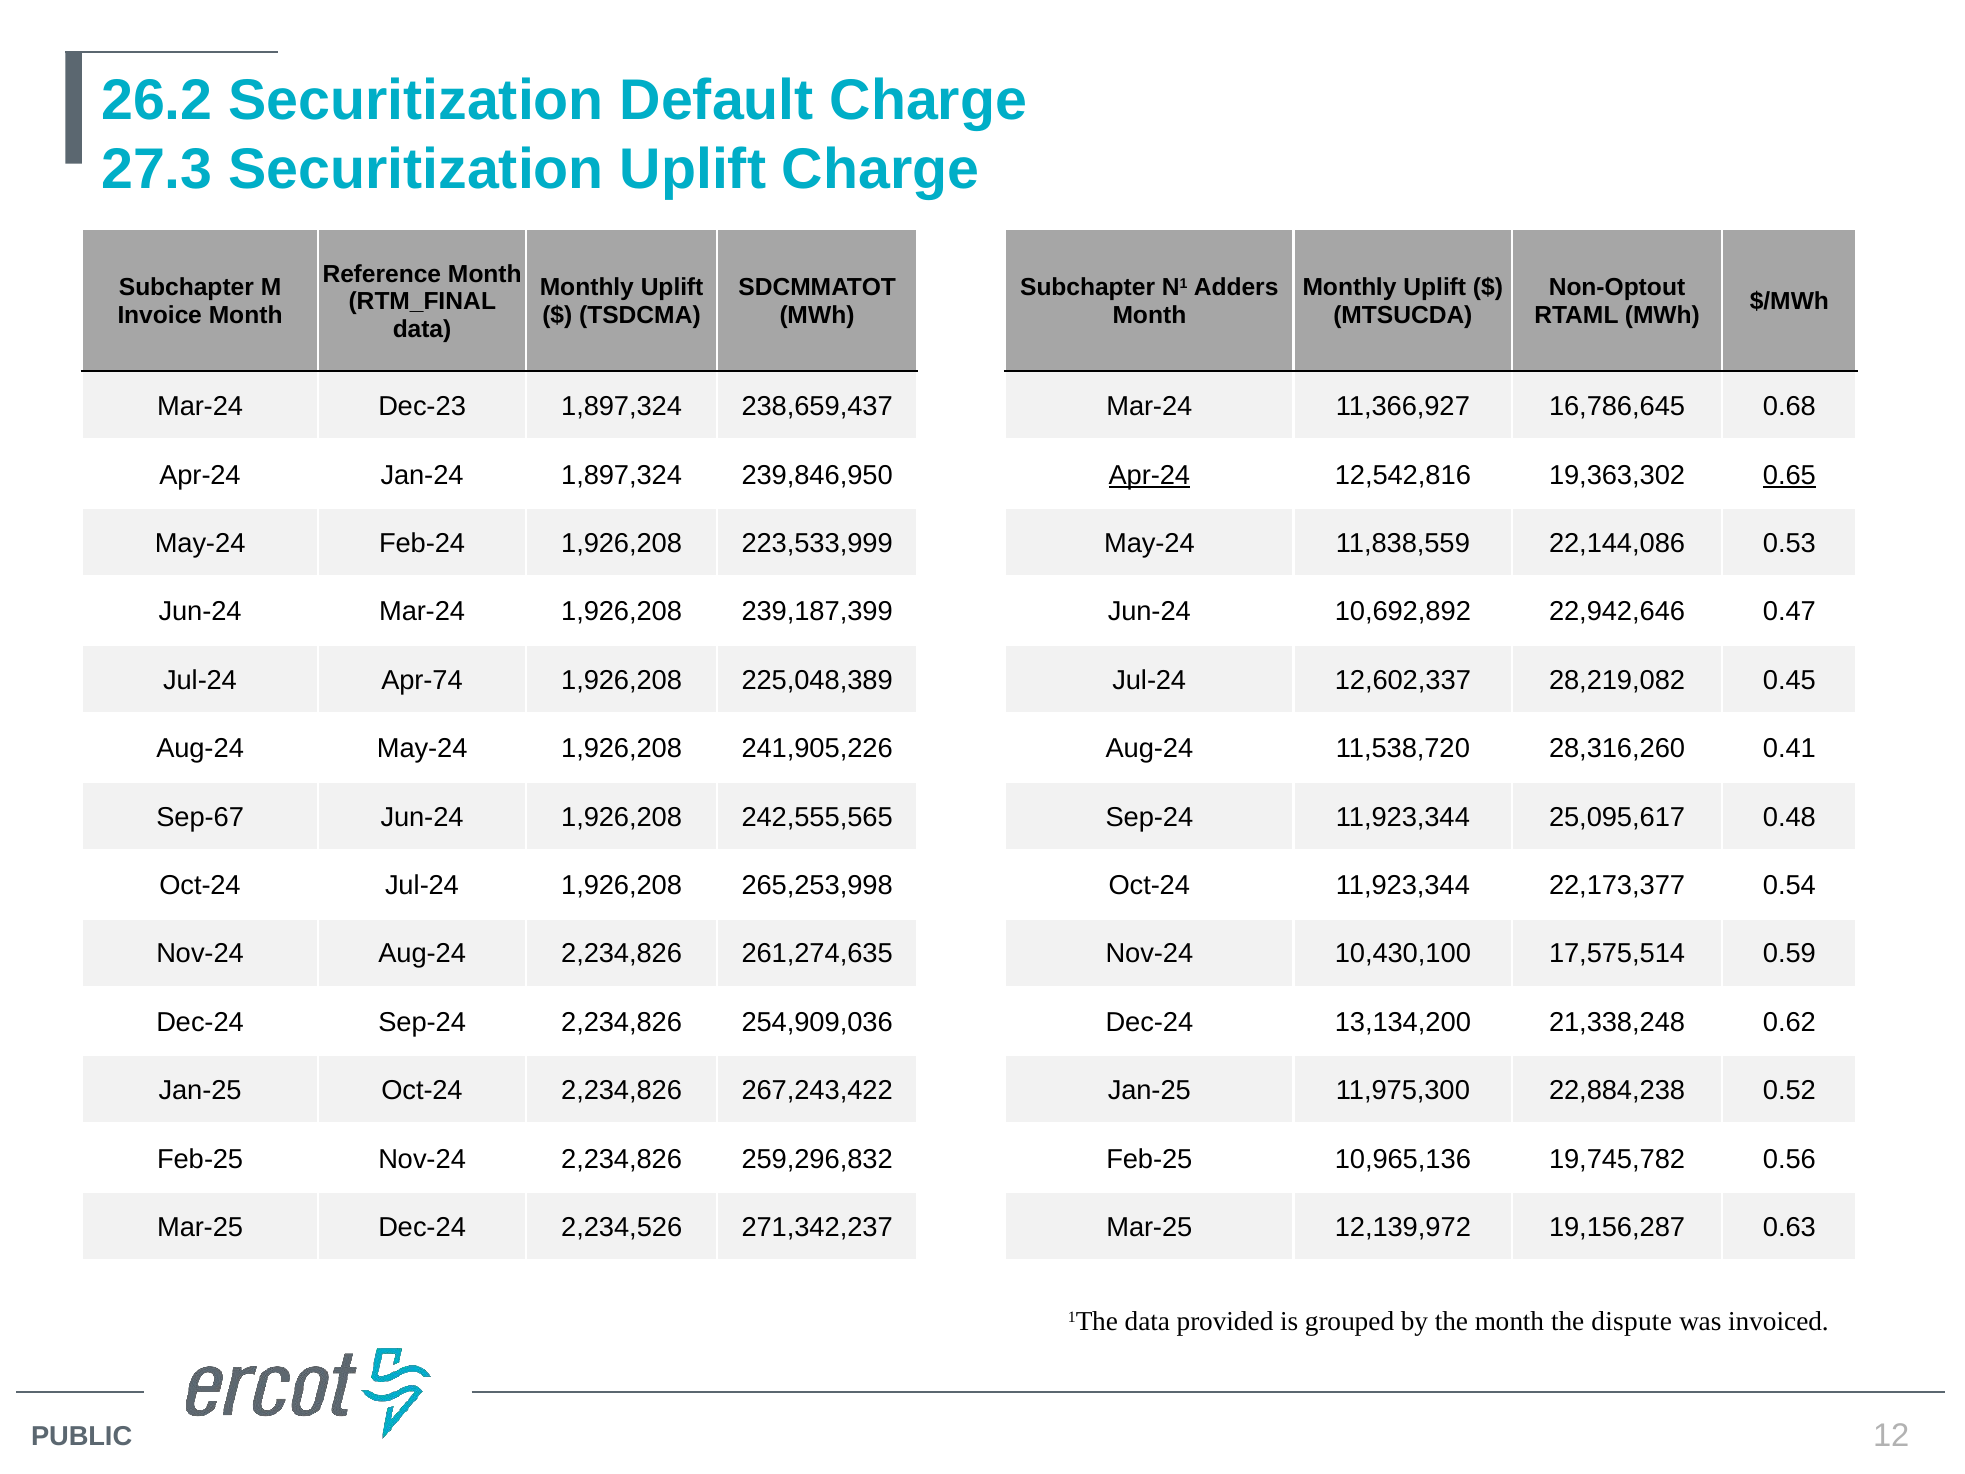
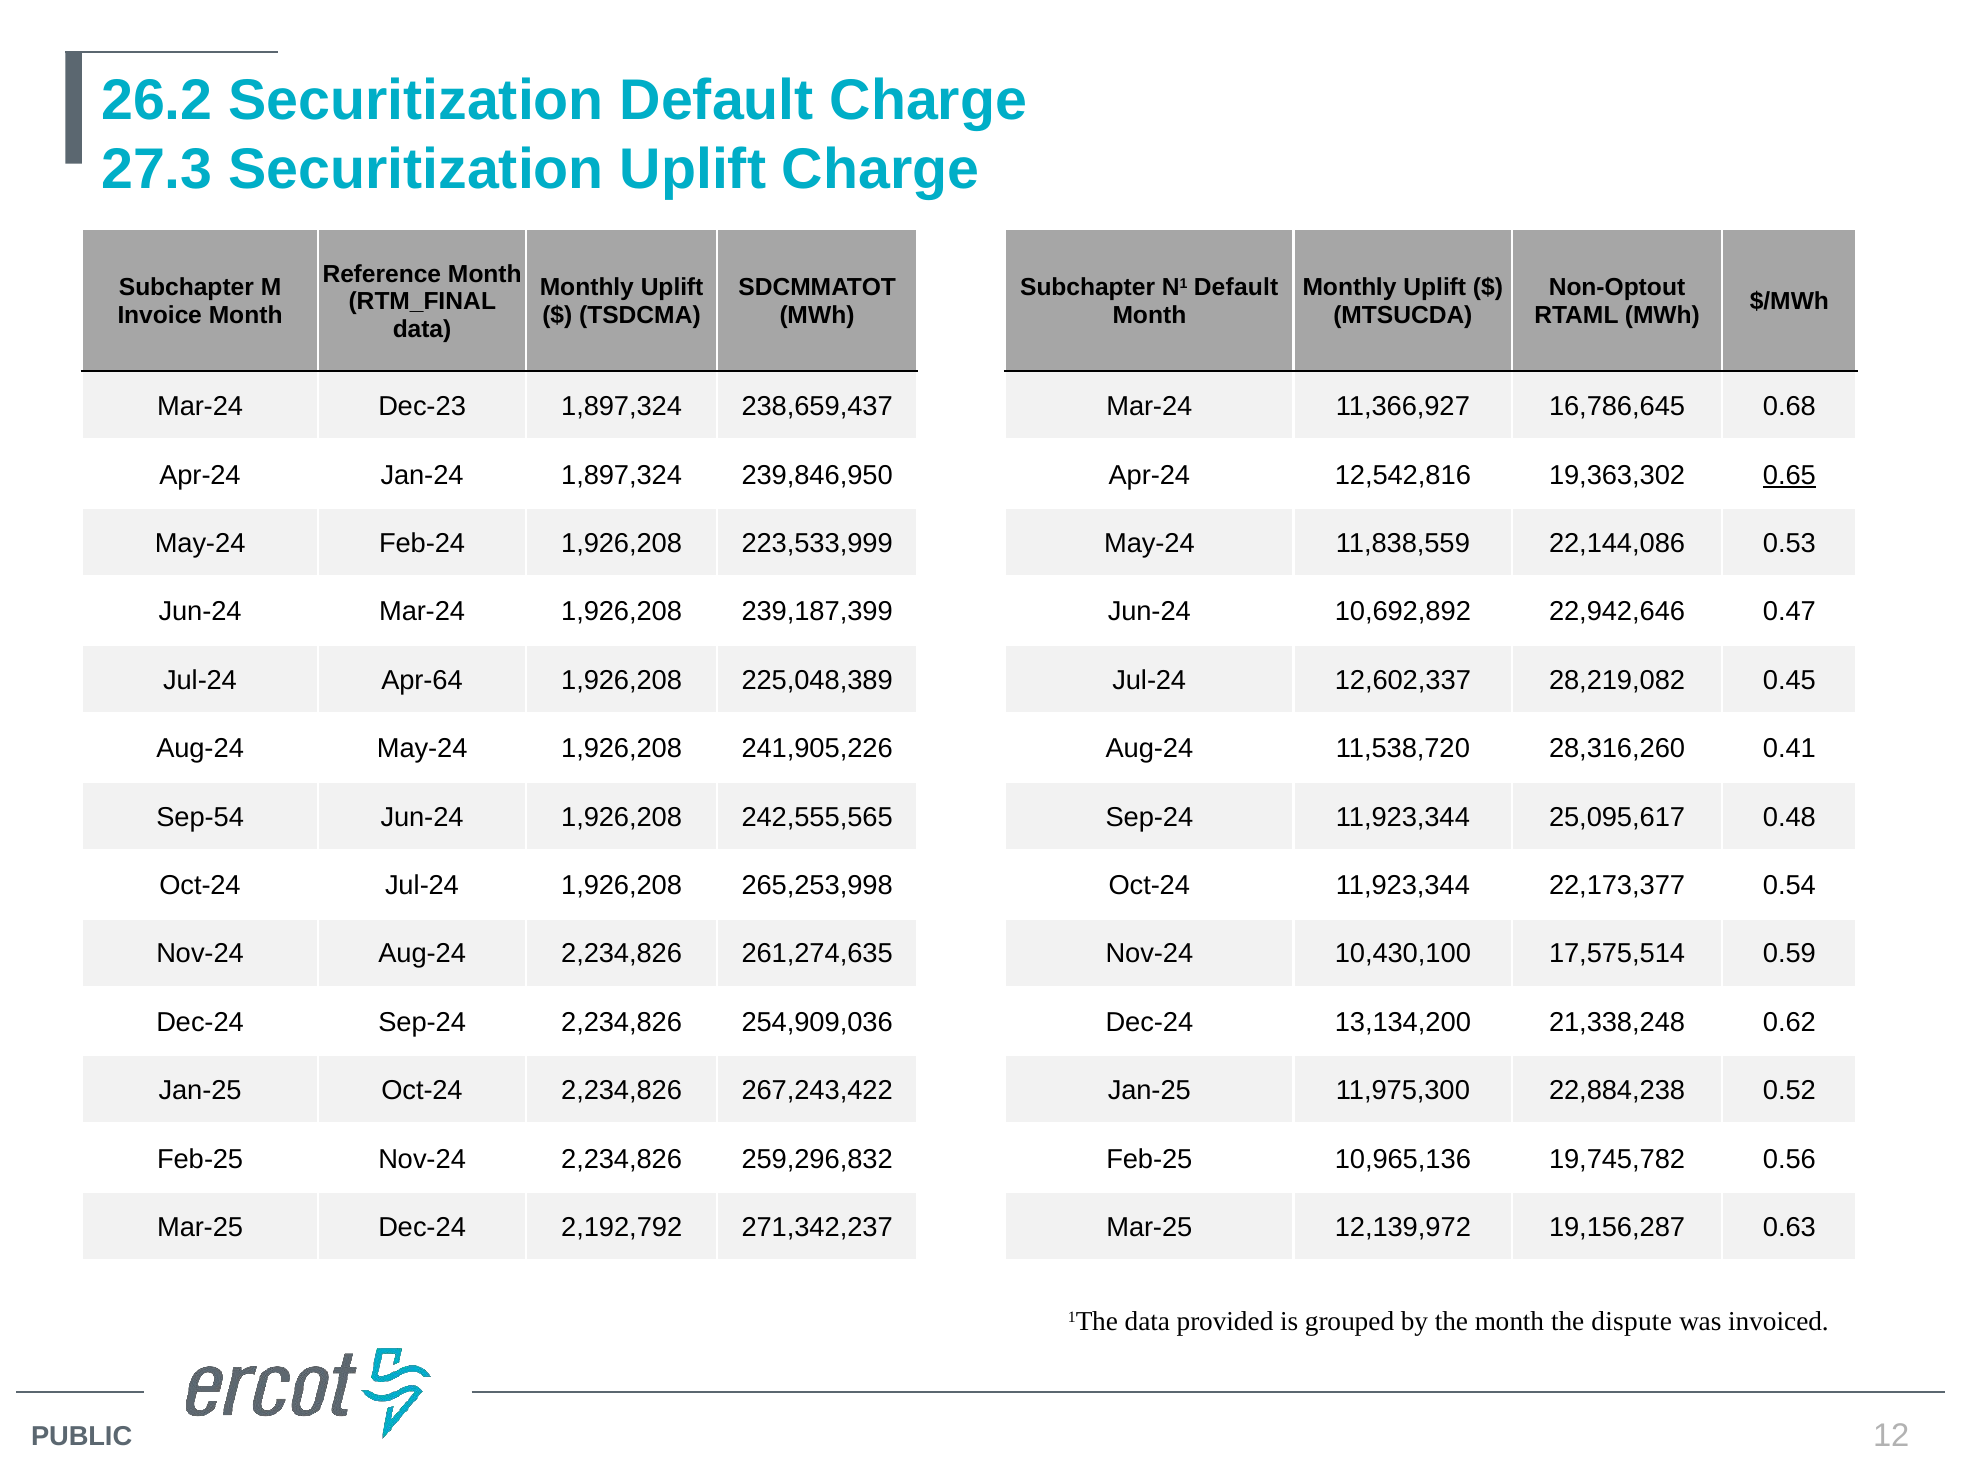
N1 Adders: Adders -> Default (1236, 288)
Apr-24 underline: present -> none (1149, 475)
Apr-74: Apr-74 -> Apr-64 (422, 680)
Sep-67: Sep-67 -> Sep-54 (200, 817)
2,234,526: 2,234,526 -> 2,192,792 (622, 1227)
